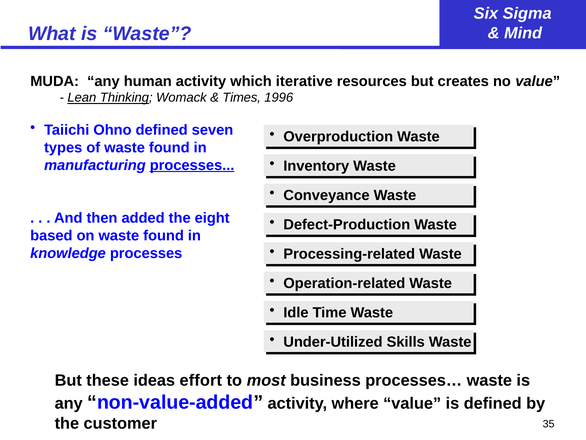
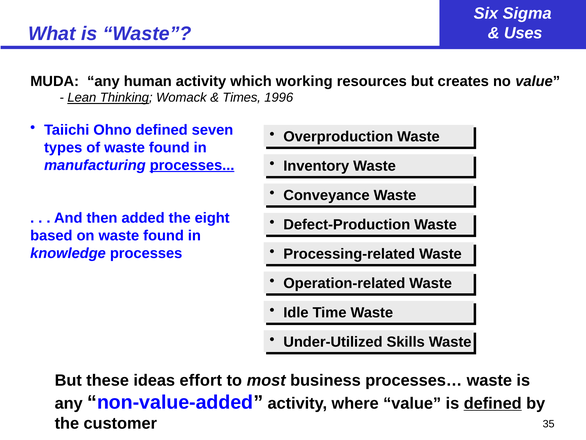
Mind: Mind -> Uses (523, 33)
iterative: iterative -> working (304, 81)
defined underline: none -> present (493, 403)
